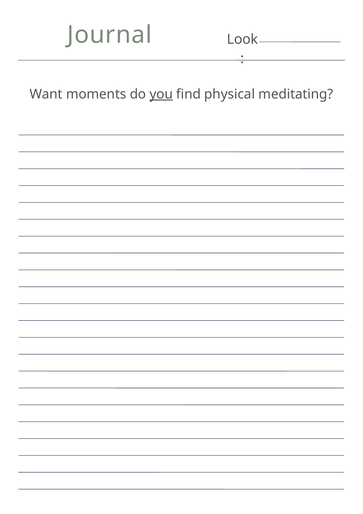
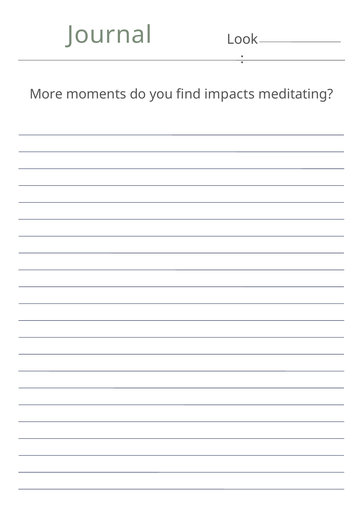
Want: Want -> More (46, 94)
you underline: present -> none (161, 94)
physical: physical -> impacts (230, 94)
